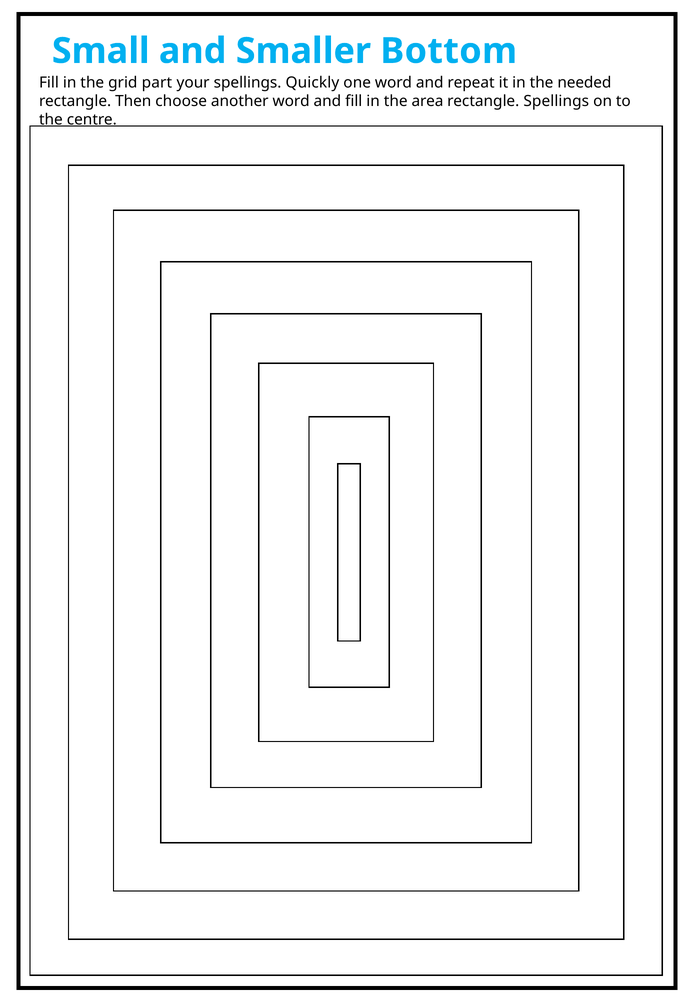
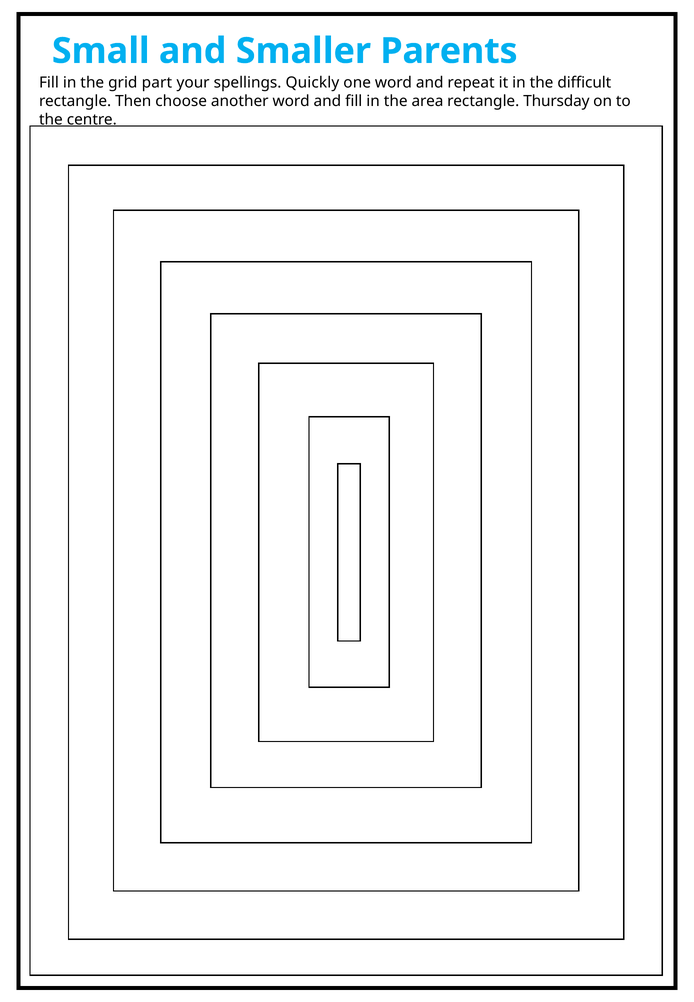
Bottom: Bottom -> Parents (449, 51)
needed: needed -> difficult (584, 82)
rectangle Spellings: Spellings -> Thursday (556, 101)
